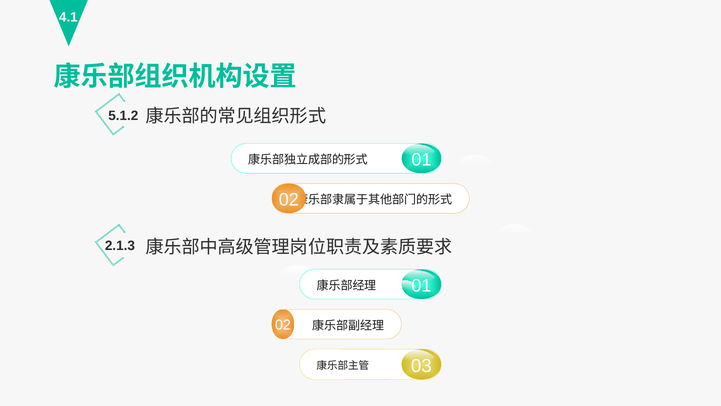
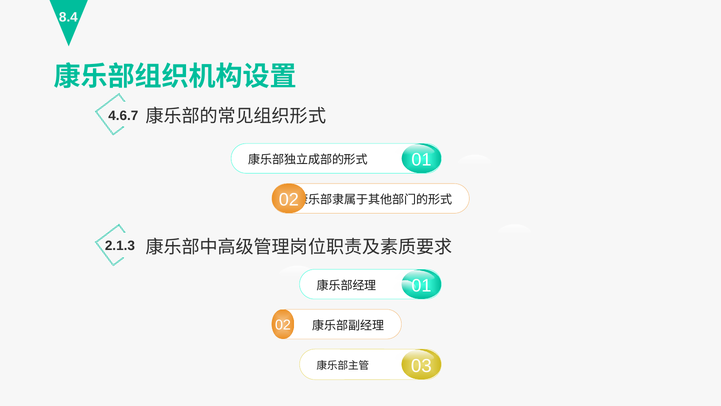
4.1: 4.1 -> 8.4 (68, 17)
5.1.2: 5.1.2 -> 4.6.7 (123, 116)
